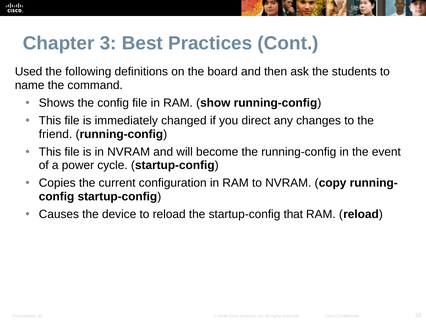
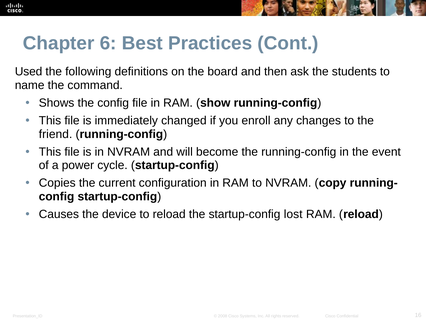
3: 3 -> 6 (108, 43)
direct: direct -> enroll (256, 120)
that: that -> lost (293, 214)
